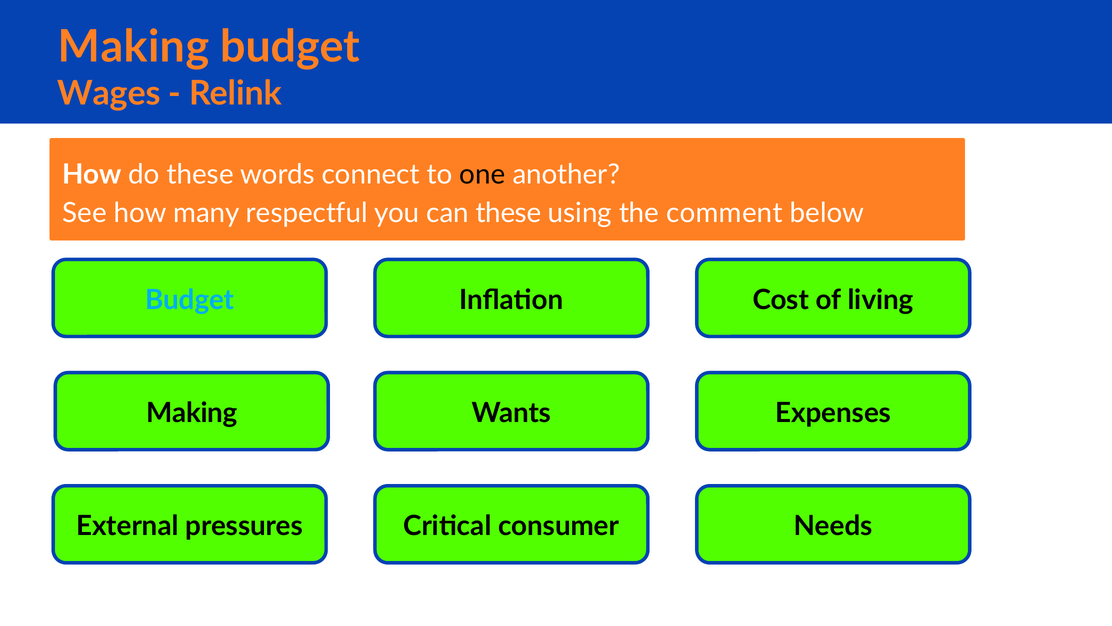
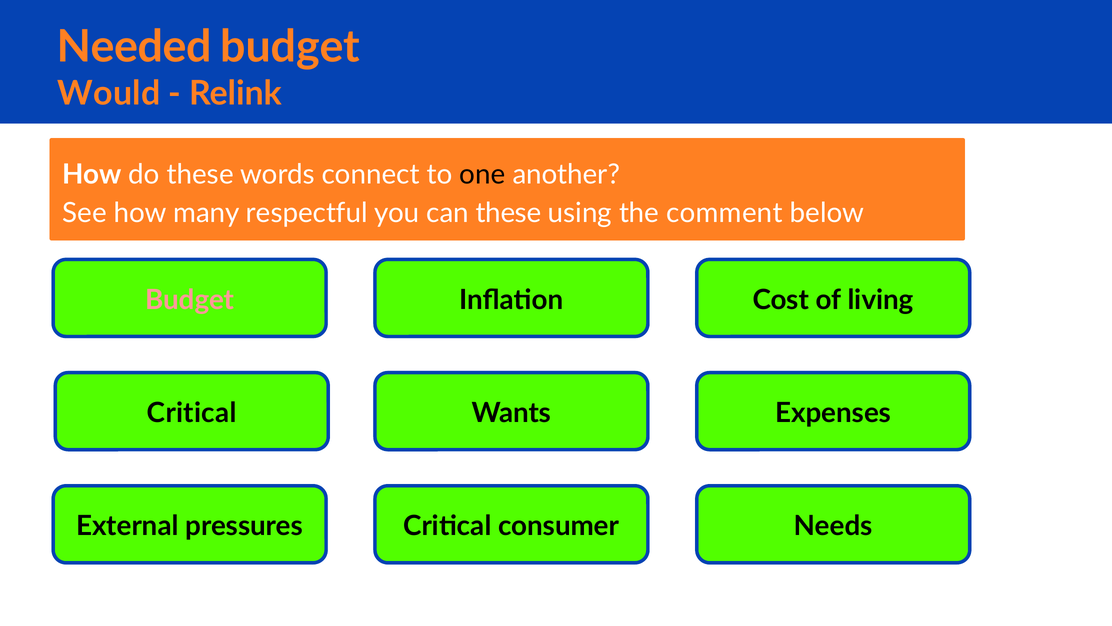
Making: Making -> Needed (134, 47)
Wages: Wages -> Would (109, 93)
Budget colour: light blue -> pink (190, 300)
Making: Making -> Critical (192, 413)
